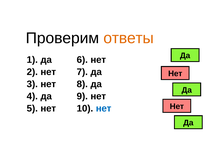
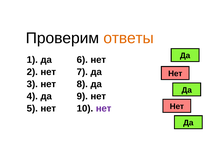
нет colour: blue -> purple (104, 109)
